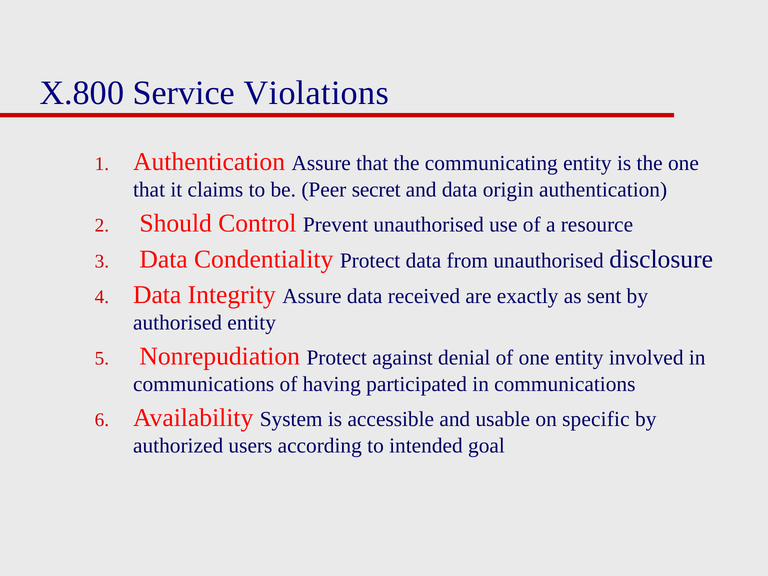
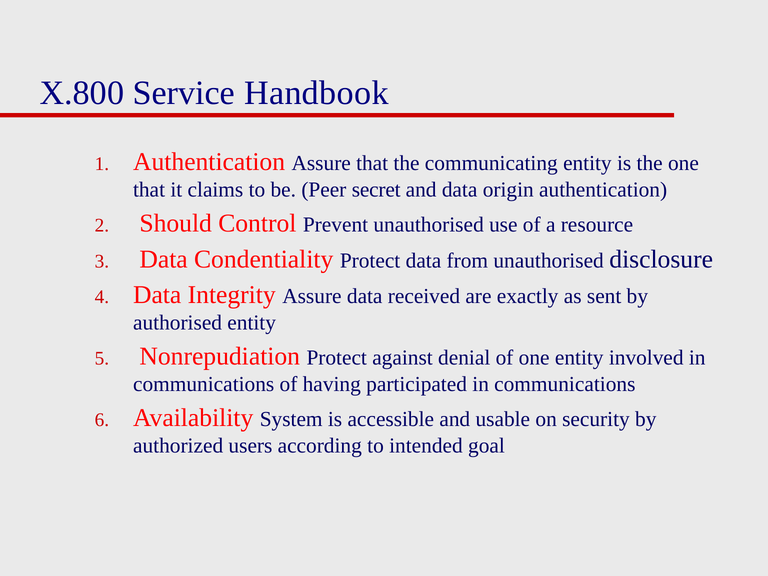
Violations: Violations -> Handbook (316, 93)
specific: specific -> security (596, 419)
